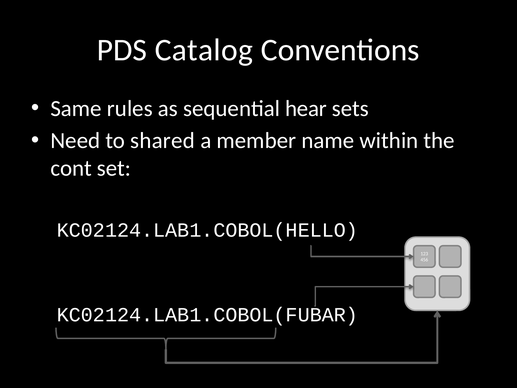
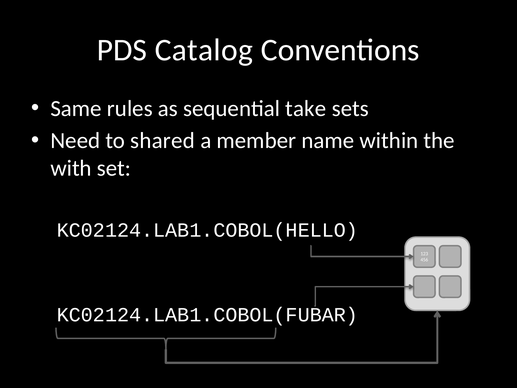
hear: hear -> take (306, 108)
cont: cont -> with (71, 168)
